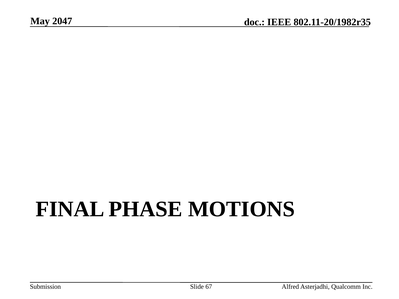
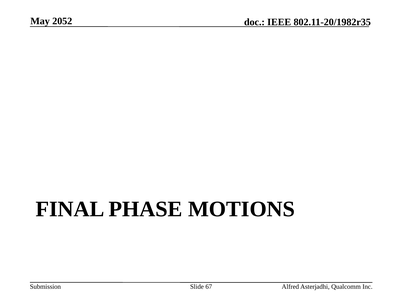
2047: 2047 -> 2052 (62, 21)
